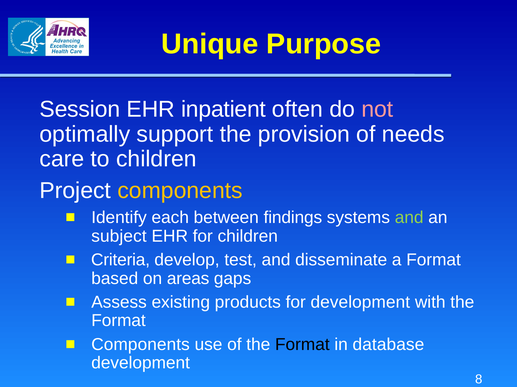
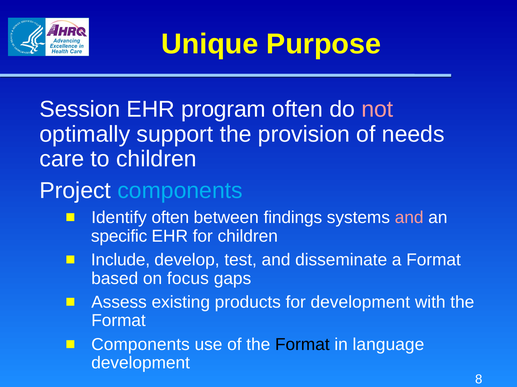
inpatient: inpatient -> program (224, 110)
components colour: yellow -> light blue (180, 191)
Identify each: each -> often (170, 218)
and colour: light green -> pink (409, 218)
subject: subject -> specific (119, 237)
Criteria: Criteria -> Include (121, 260)
areas: areas -> focus (188, 279)
database: database -> language (388, 345)
